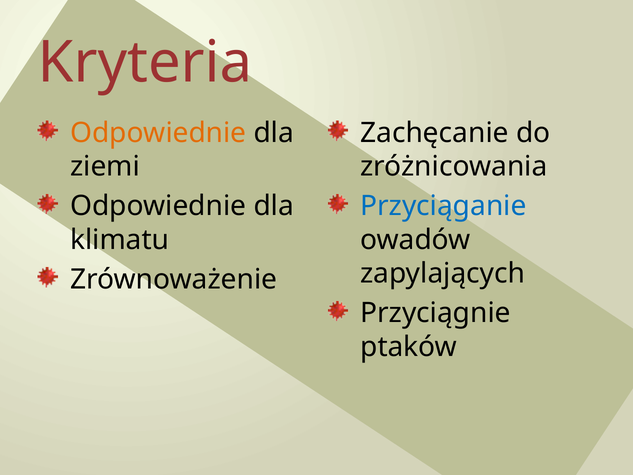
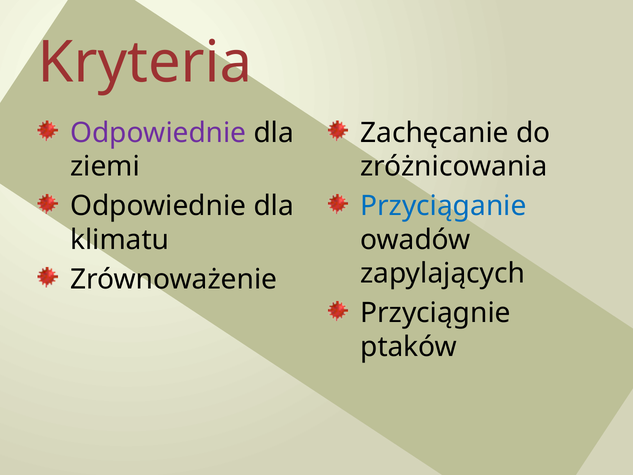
Odpowiednie colour: orange -> purple (158, 133)
